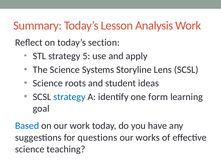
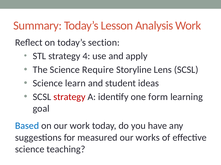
5: 5 -> 4 (86, 56)
Systems: Systems -> Require (98, 70)
roots: roots -> learn (75, 84)
strategy colour: blue -> red (69, 97)
questions: questions -> measured (97, 138)
